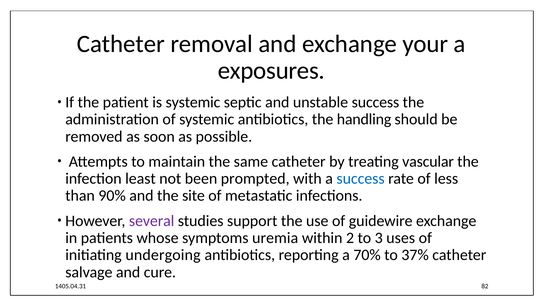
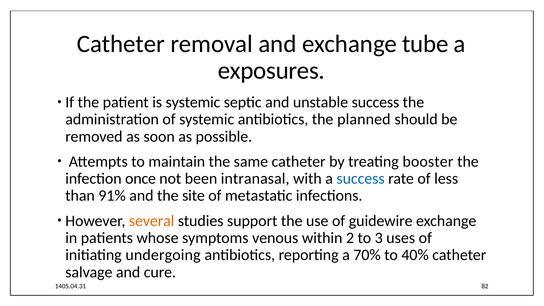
your: your -> tube (425, 44)
handling: handling -> planned (364, 119)
vascular: vascular -> booster (428, 162)
least: least -> once (141, 179)
prompted: prompted -> intranasal (255, 179)
90%: 90% -> 91% (112, 196)
several colour: purple -> orange (152, 221)
uremia: uremia -> venous (275, 238)
37%: 37% -> 40% (415, 255)
